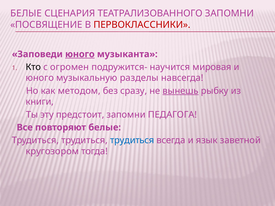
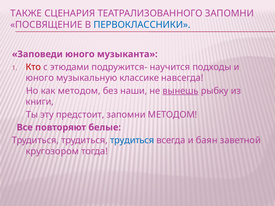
БЕЛЫЕ: БЕЛЫЕ -> ТАКЖЕ (26, 13)
ПЕРВОКЛАССНИКИ colour: red -> blue (142, 25)
юного underline: present -> none (80, 54)
Кто colour: black -> red (33, 67)
огромен: огромен -> этюдами (70, 67)
мировая: мировая -> подходы (212, 67)
разделы: разделы -> классике (139, 78)
сразу: сразу -> наши (134, 91)
запомни ПЕДАГОГА: ПЕДАГОГА -> МЕТОДОМ (172, 115)
язык: язык -> баян (207, 140)
